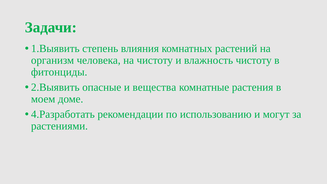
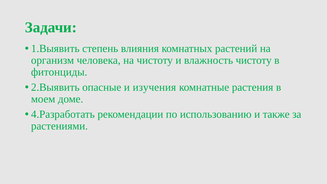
вещества: вещества -> изучения (154, 87)
могут: могут -> также (276, 114)
